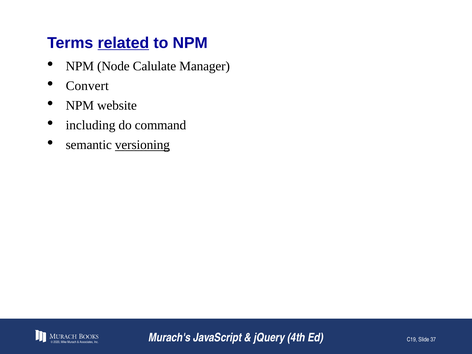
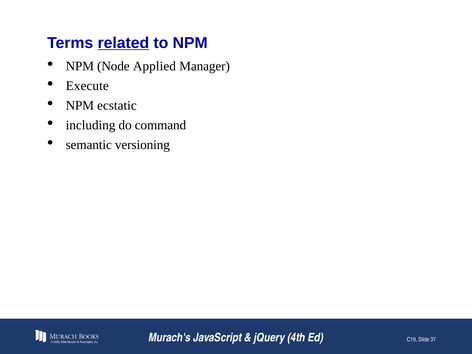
Calulate: Calulate -> Applied (154, 66)
Convert: Convert -> Execute (87, 86)
website: website -> ecstatic (117, 106)
versioning underline: present -> none (142, 145)
